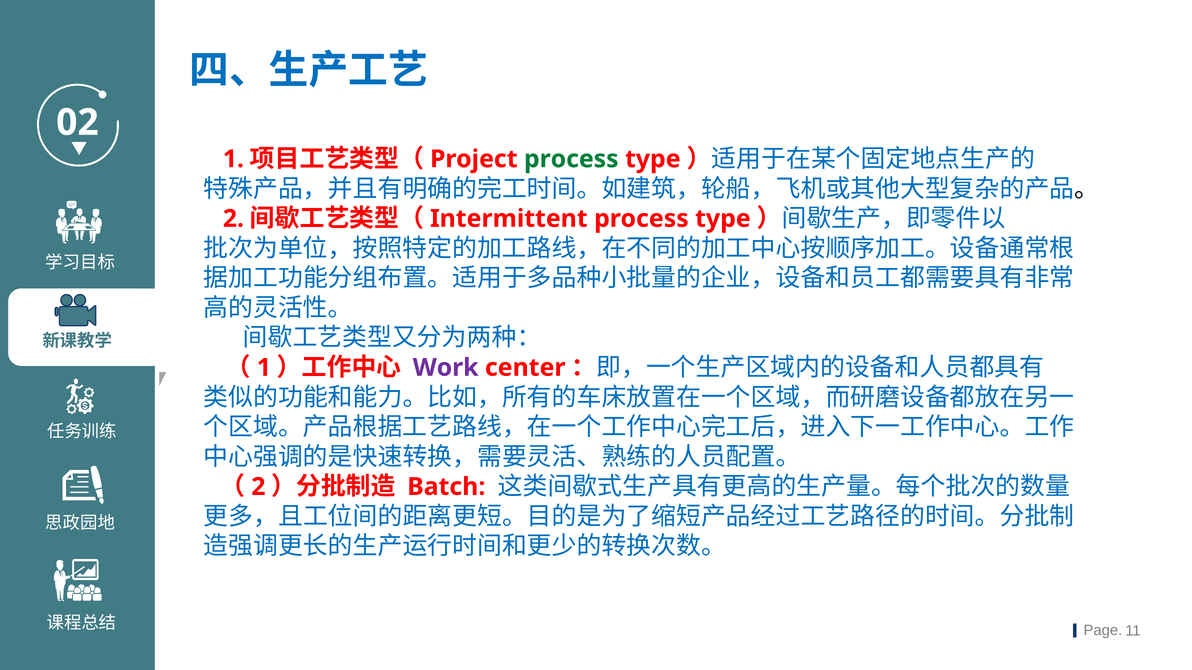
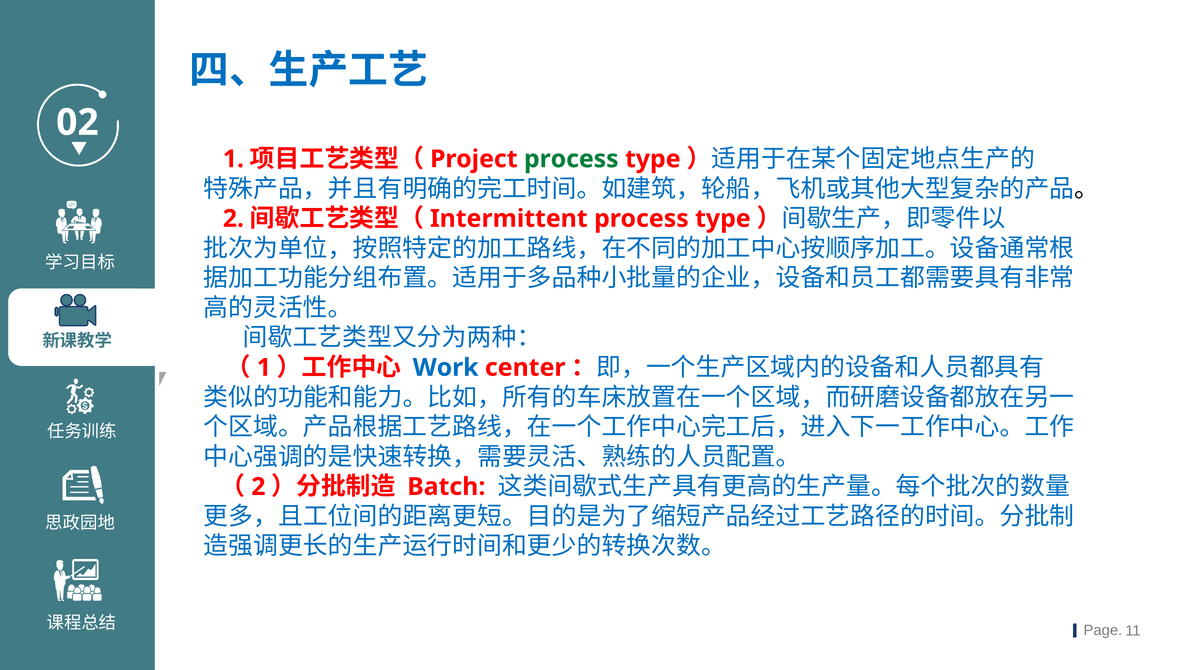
Work colour: purple -> blue (446, 368)
